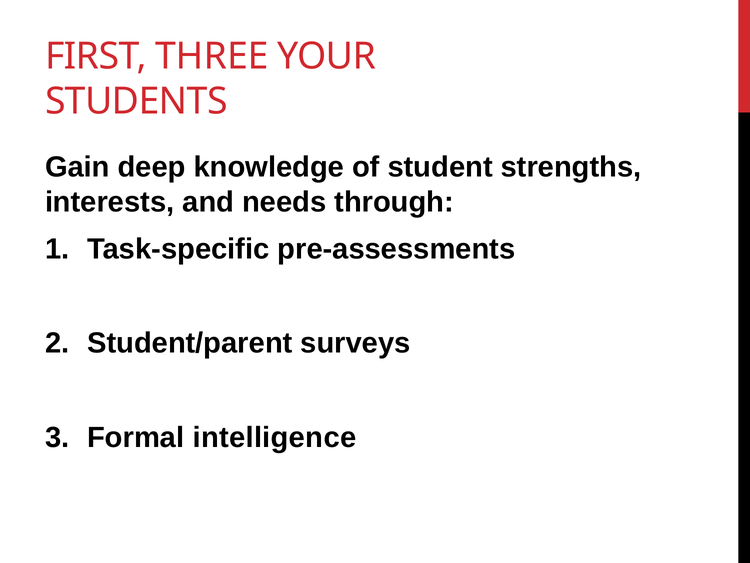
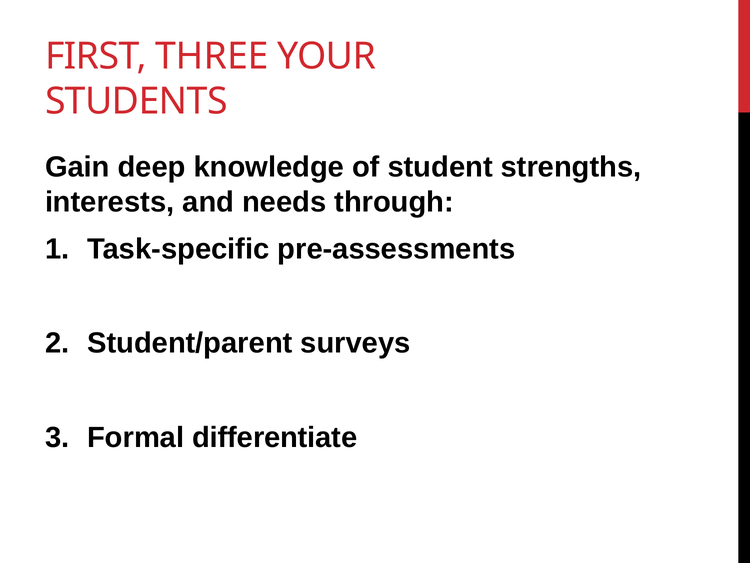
intelligence: intelligence -> differentiate (275, 437)
